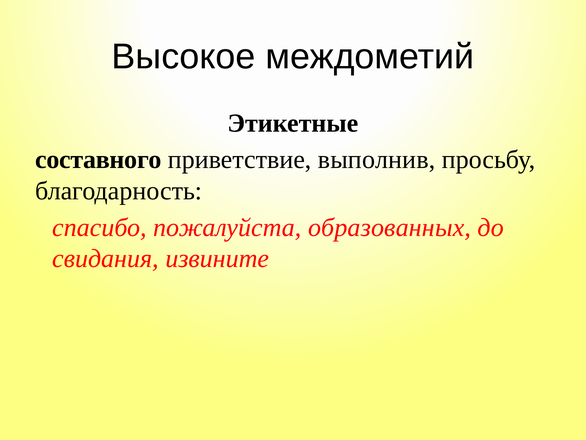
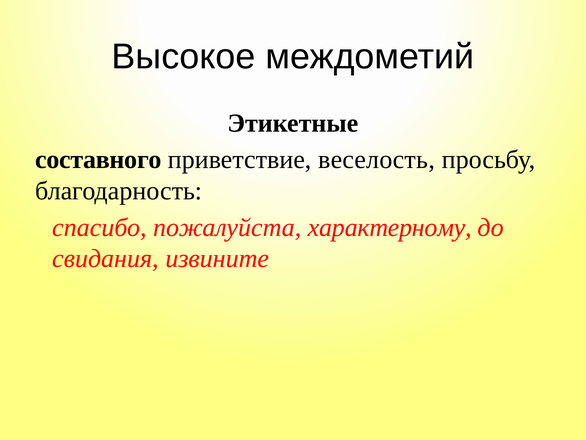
выполнив: выполнив -> веселость (377, 159)
образованных: образованных -> характерному (390, 227)
